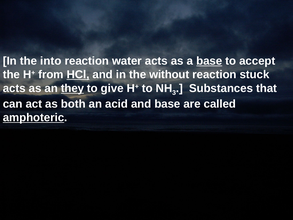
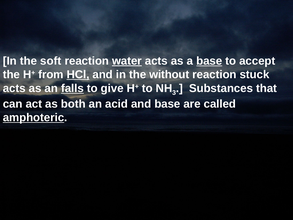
into: into -> soft (51, 61)
water underline: none -> present (127, 61)
they: they -> falls (72, 88)
